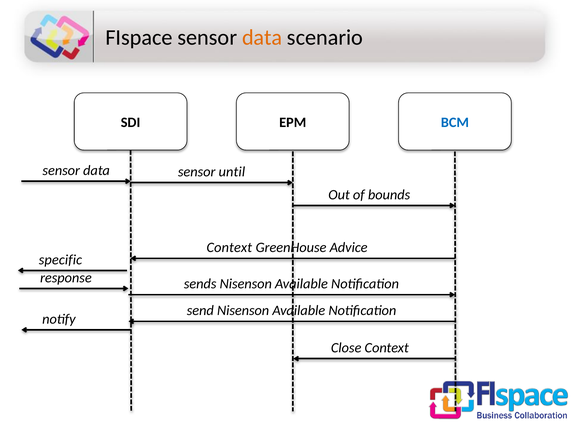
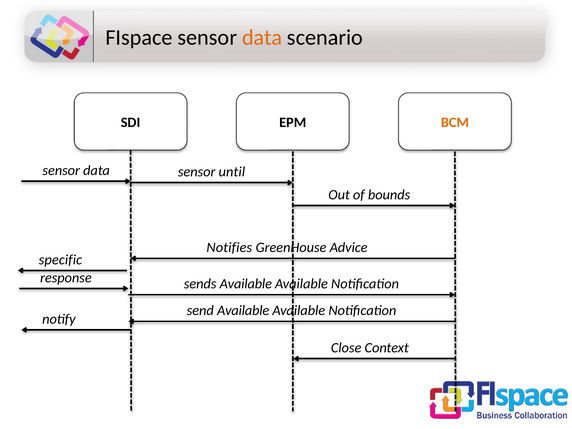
BCM colour: blue -> orange (455, 122)
Context: Context -> Notifies (229, 248)
sends Nisenson: Nisenson -> Available (246, 284)
send Nisenson: Nisenson -> Available (243, 311)
